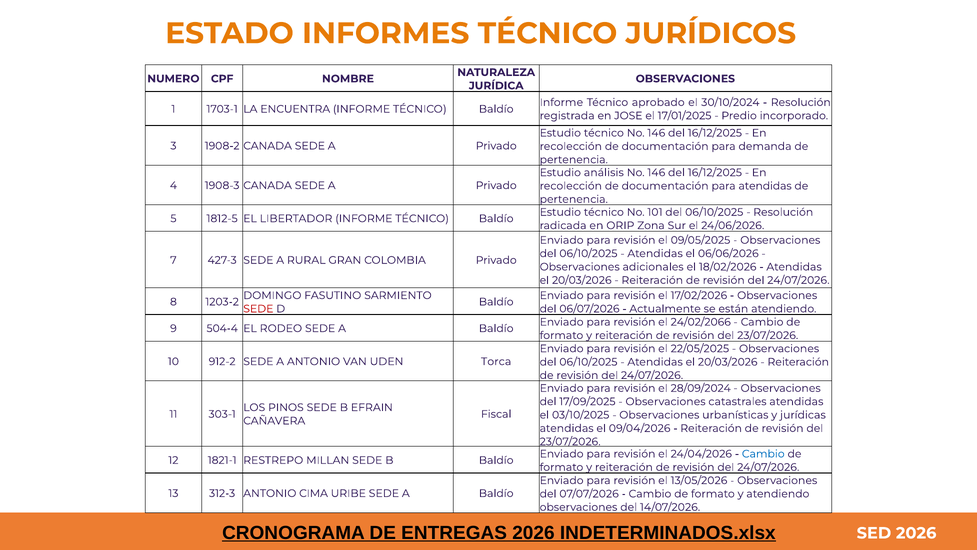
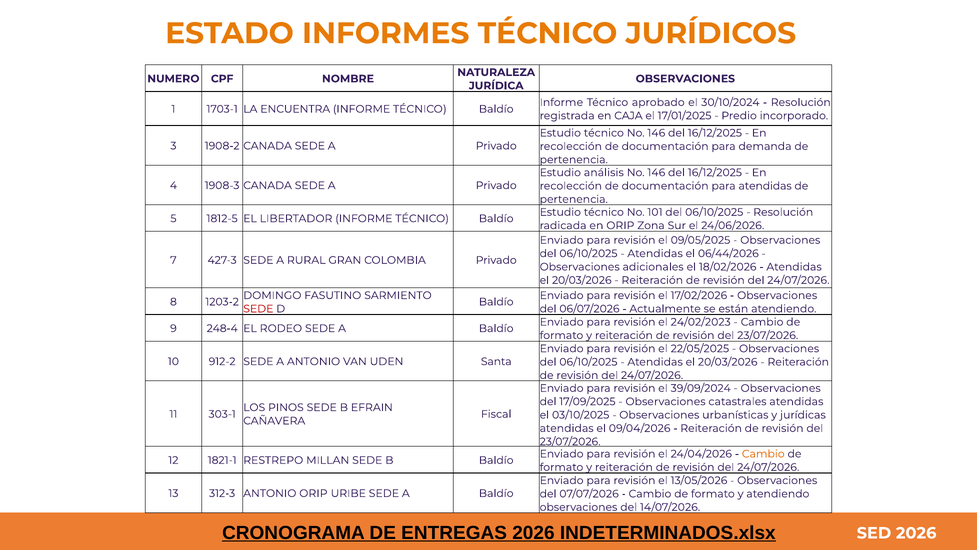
JOSE: JOSE -> CAJA (628, 116)
06/06/2026: 06/06/2026 -> 06/44/2026 (728, 253)
24/02/2066: 24/02/2066 -> 24/02/2023 (701, 322)
504-4: 504-4 -> 248-4 (222, 328)
Torca: Torca -> Santa (496, 361)
28/09/2024: 28/09/2024 -> 39/09/2024 (701, 388)
Cambio colour: blue -> orange (763, 454)
ANTONIO CIMA: CIMA -> ORIP (313, 493)
